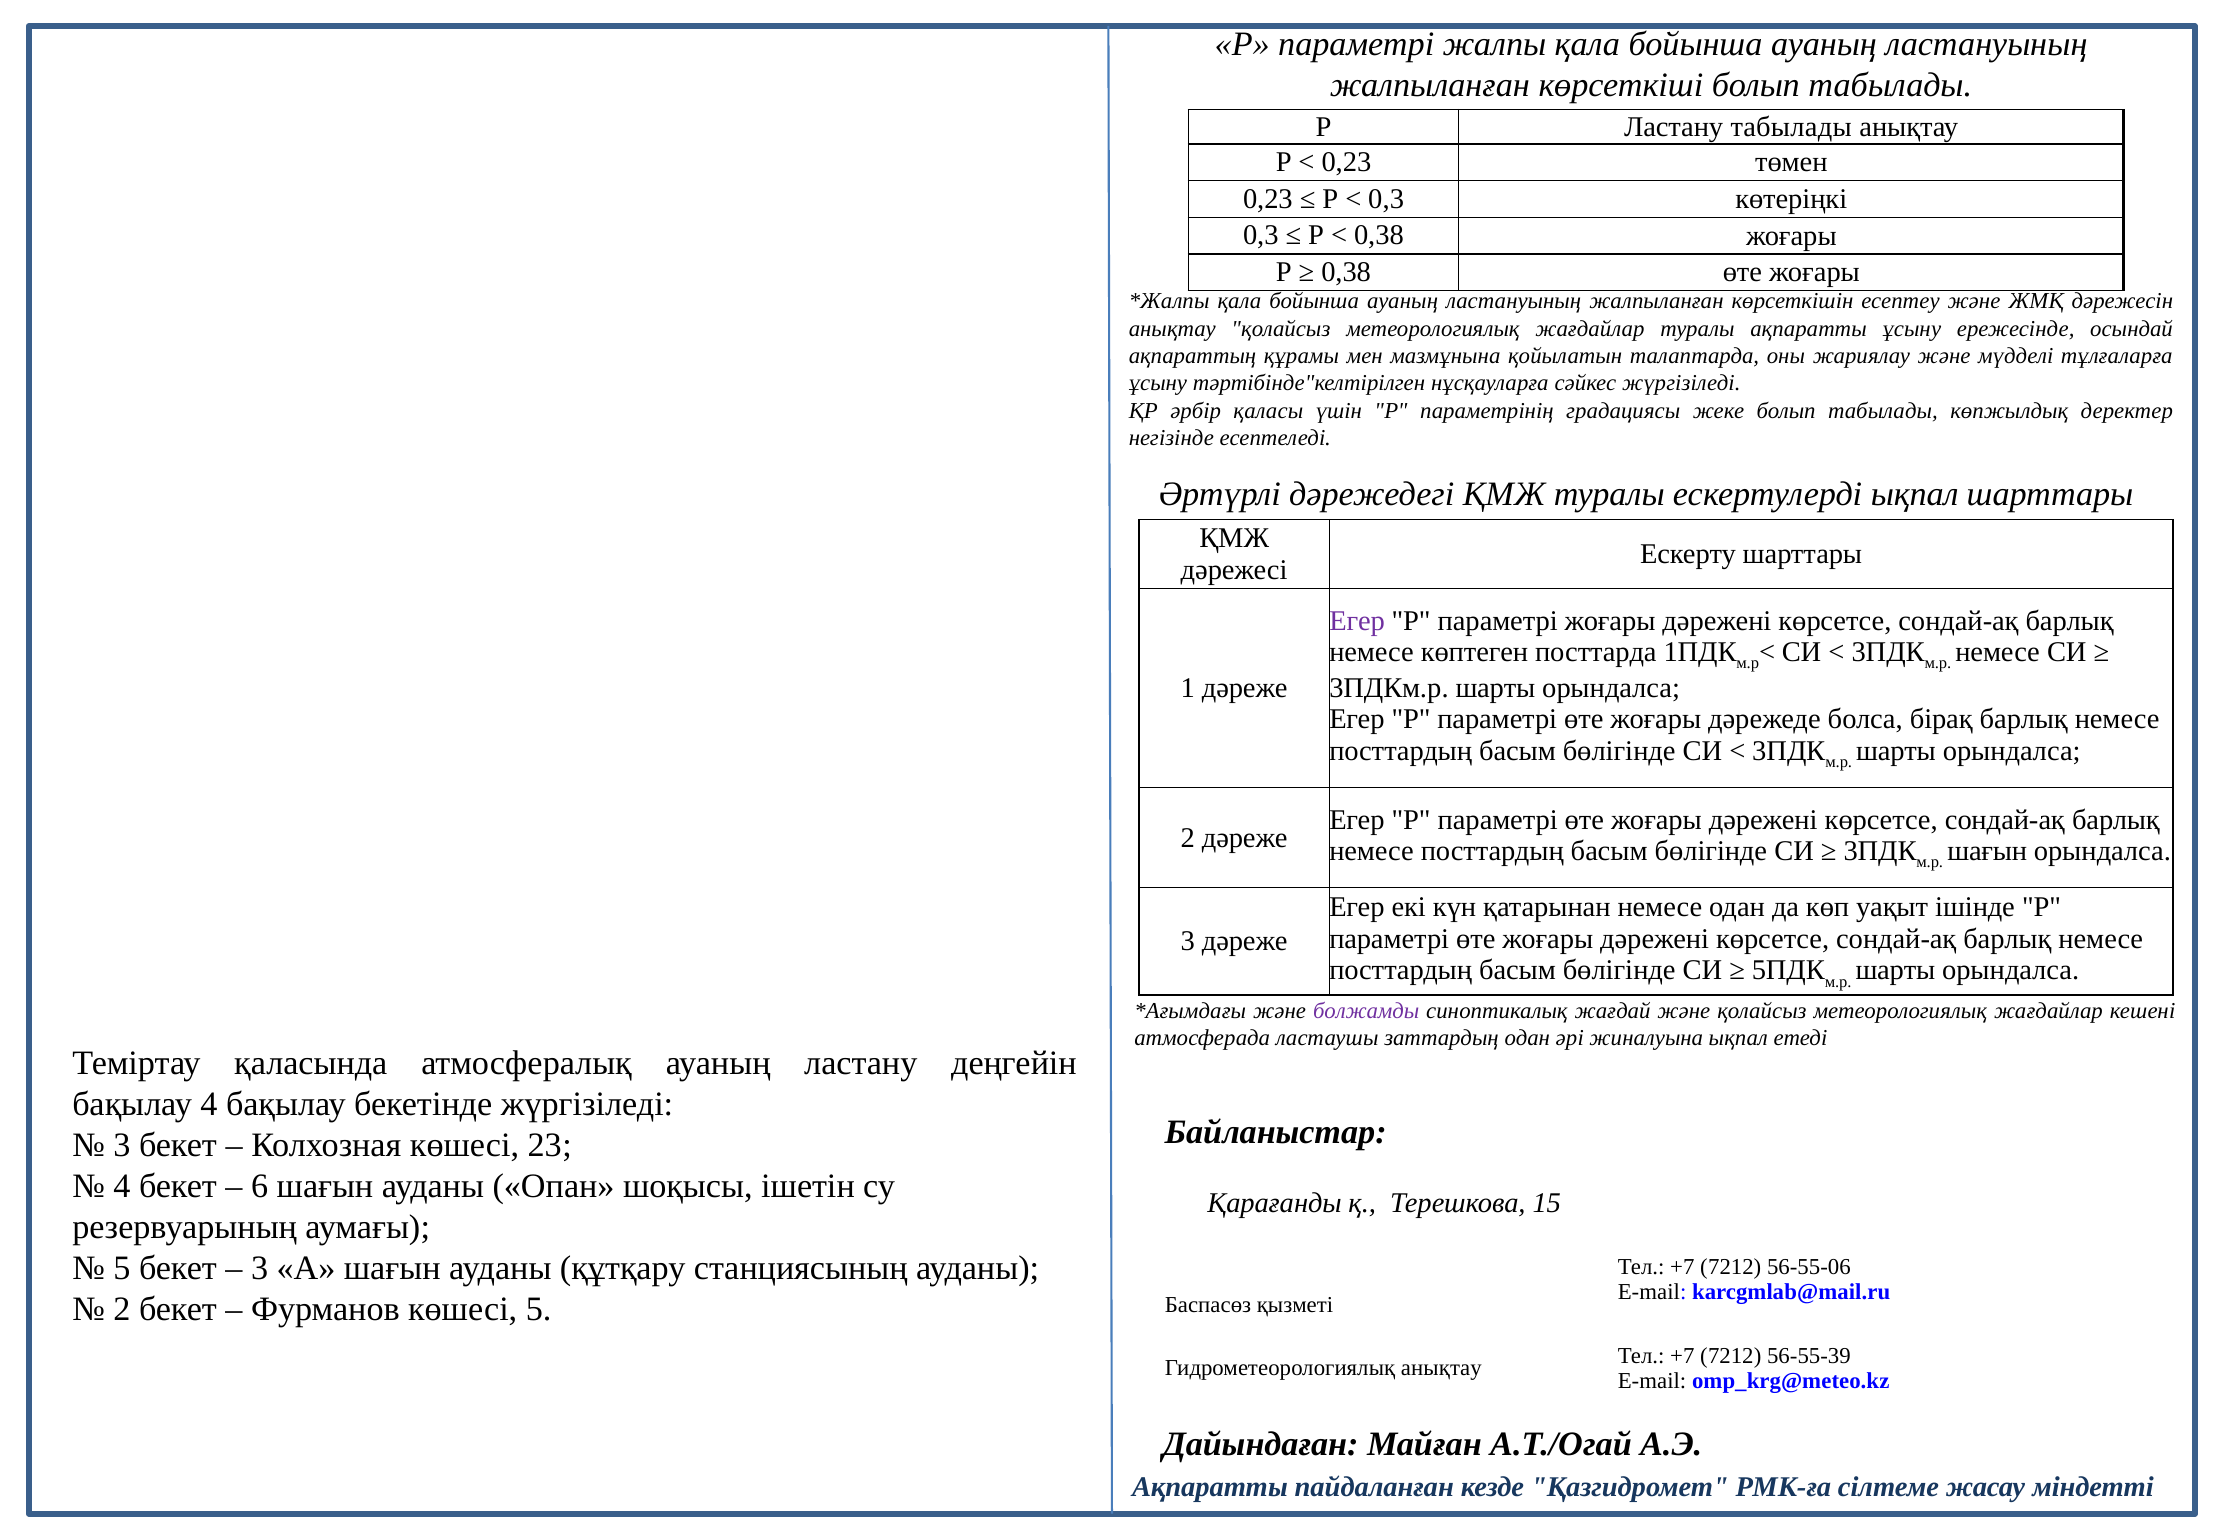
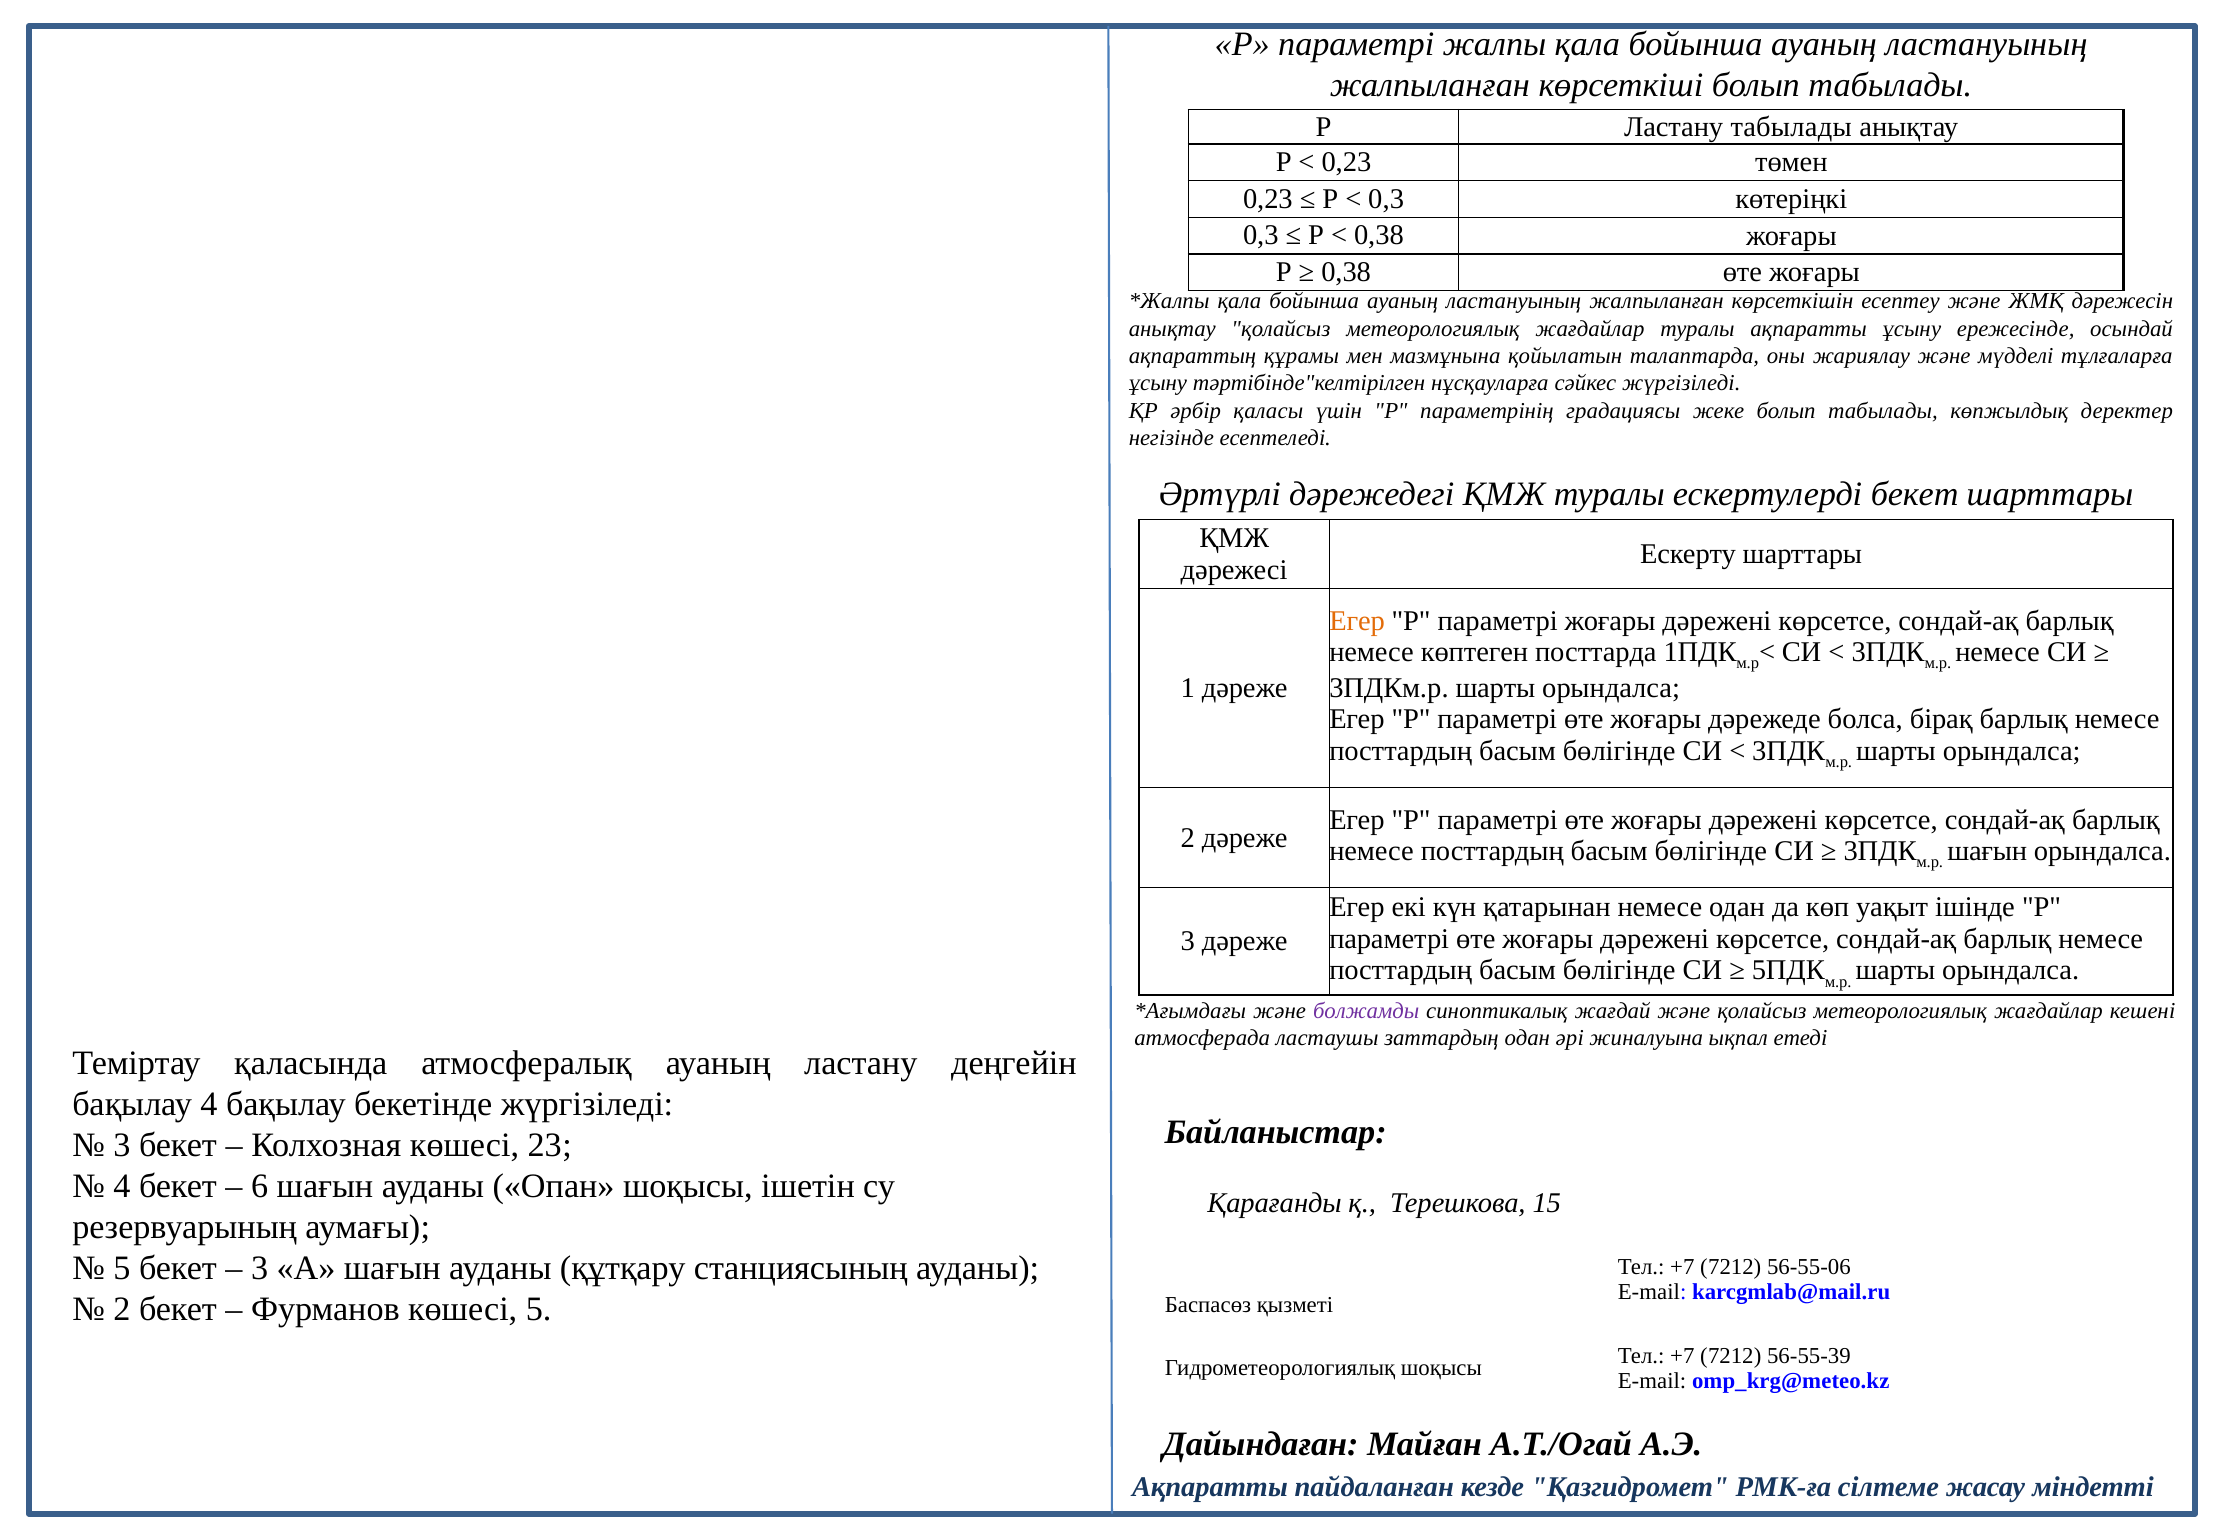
ескертулерді ықпал: ықпал -> бекет (1915, 494)
Егер colour: purple -> orange (1357, 621)
Гидрометеорологиялық анықтау: анықтау -> шоқысы (1441, 1368)
